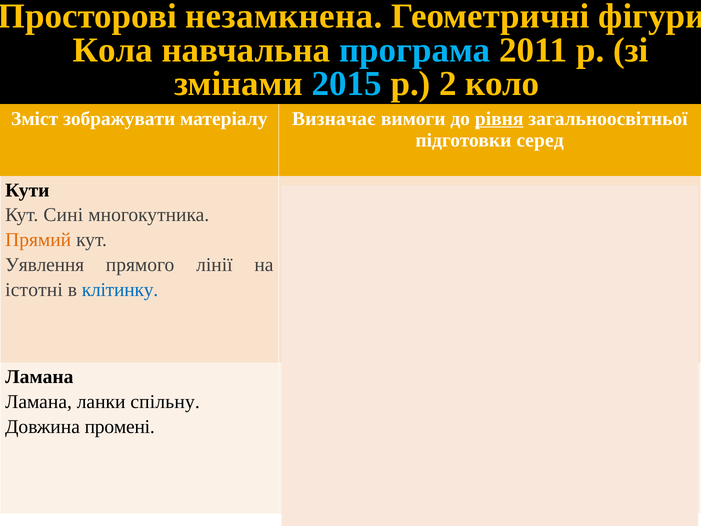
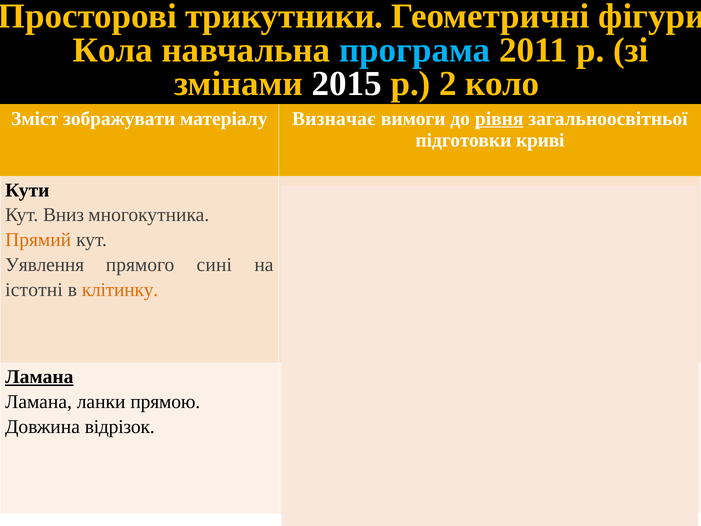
незамкнена: незамкнена -> трикутники (284, 16)
2015 colour: light blue -> white (347, 84)
серед: серед -> криві (540, 140)
Сині: Сині -> Вниз (63, 215)
лінії: лінії -> сині (214, 265)
клітинку colour: blue -> orange (120, 289)
Ламана underline: none -> present (39, 377)
спільну: спільну -> прямою (165, 402)
промені: промені -> відрізок (120, 426)
